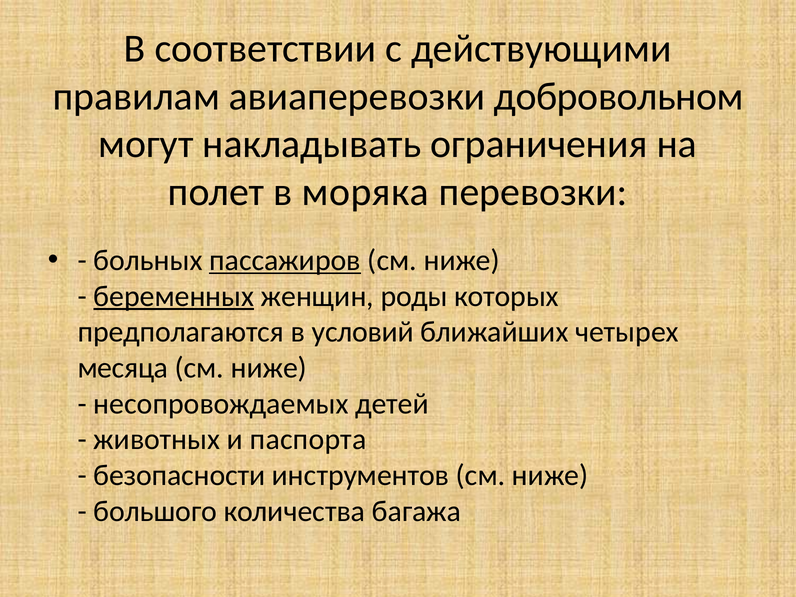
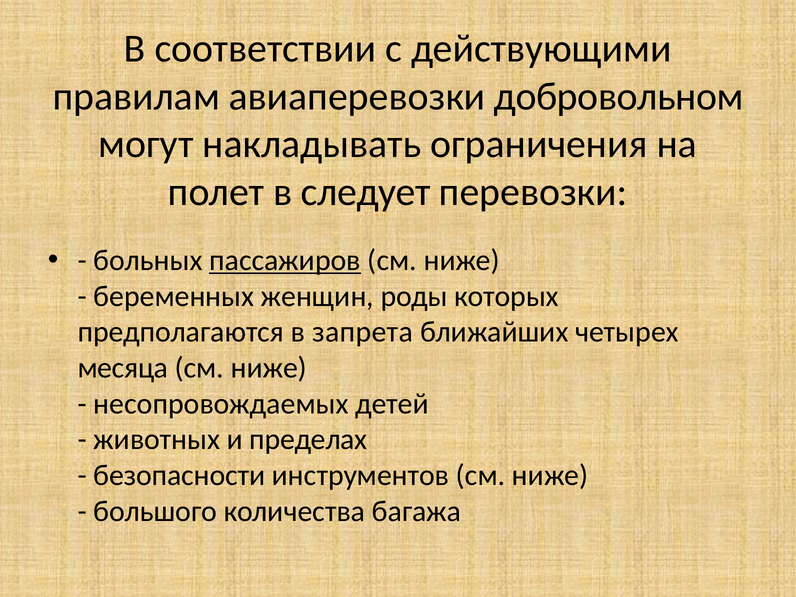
моряка: моряка -> следует (366, 192)
беременных underline: present -> none (174, 296)
условий: условий -> запрета (363, 332)
паспорта: паспорта -> пределах (308, 440)
